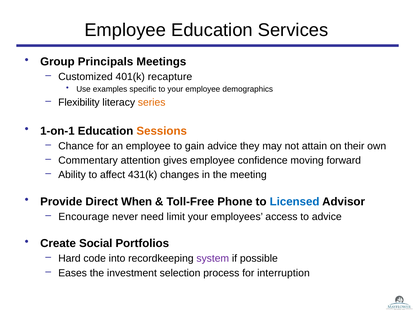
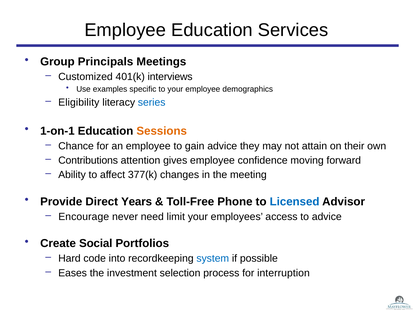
recapture: recapture -> interviews (170, 77)
Flexibility: Flexibility -> Eligibility (79, 102)
series colour: orange -> blue (152, 102)
Commentary: Commentary -> Contributions (88, 160)
431(k: 431(k -> 377(k (143, 175)
When: When -> Years (137, 201)
system colour: purple -> blue (213, 258)
